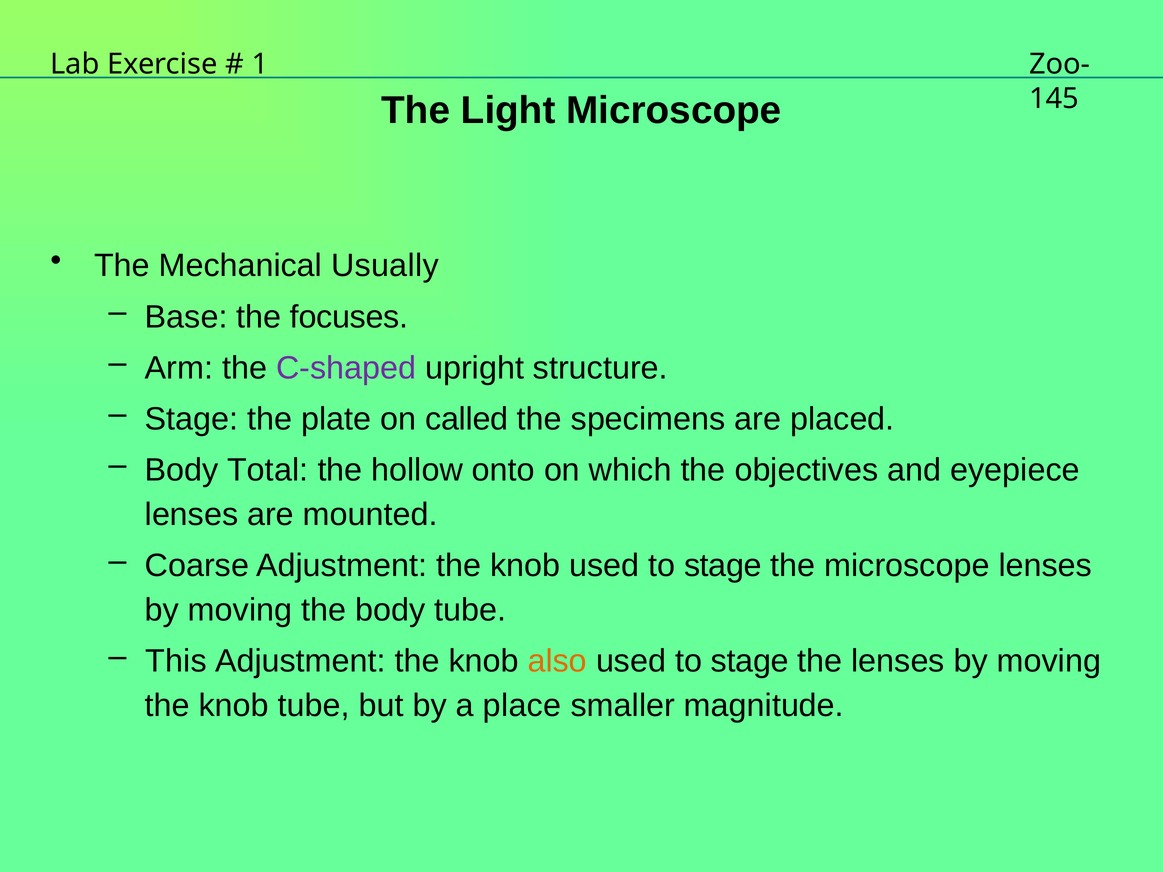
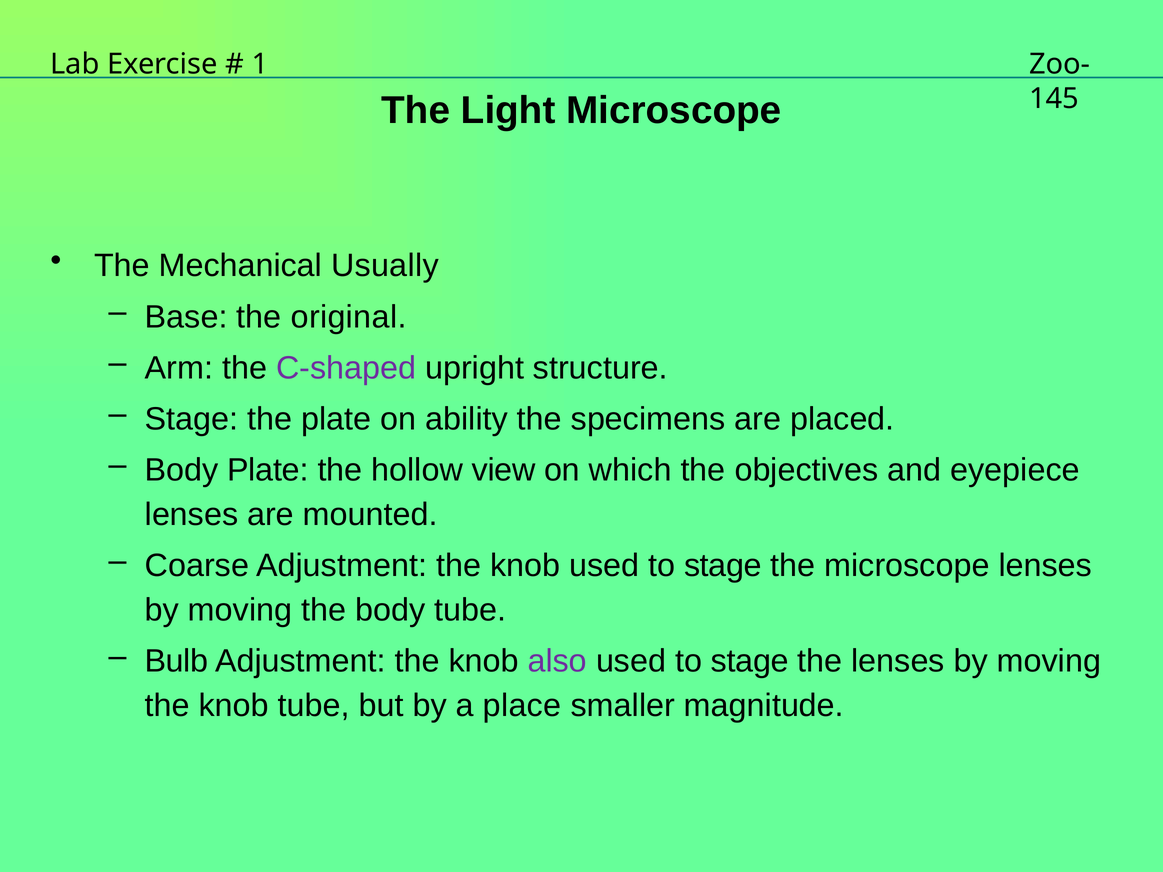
focuses: focuses -> original (349, 317)
called: called -> ability (467, 419)
Body Total: Total -> Plate (268, 470)
onto: onto -> view (504, 470)
This: This -> Bulb (176, 661)
also colour: orange -> purple (557, 661)
